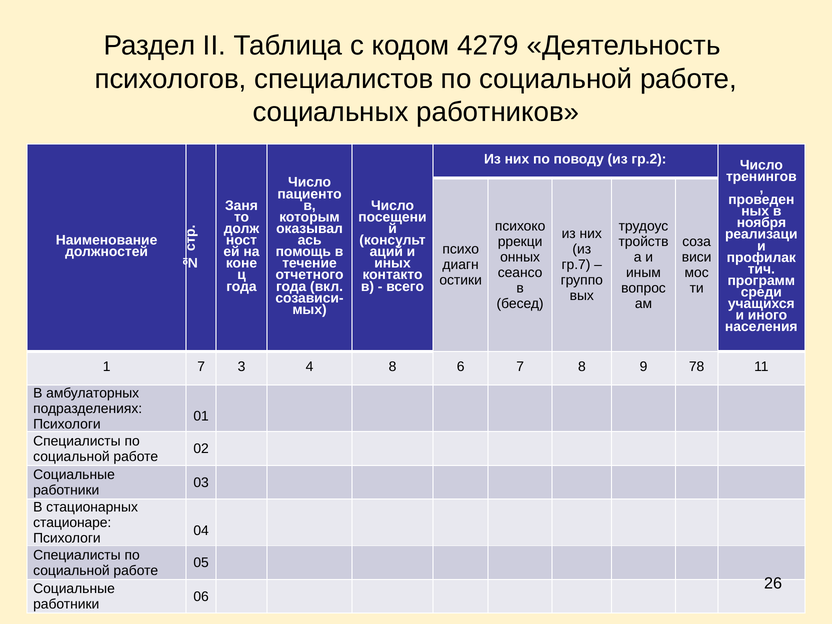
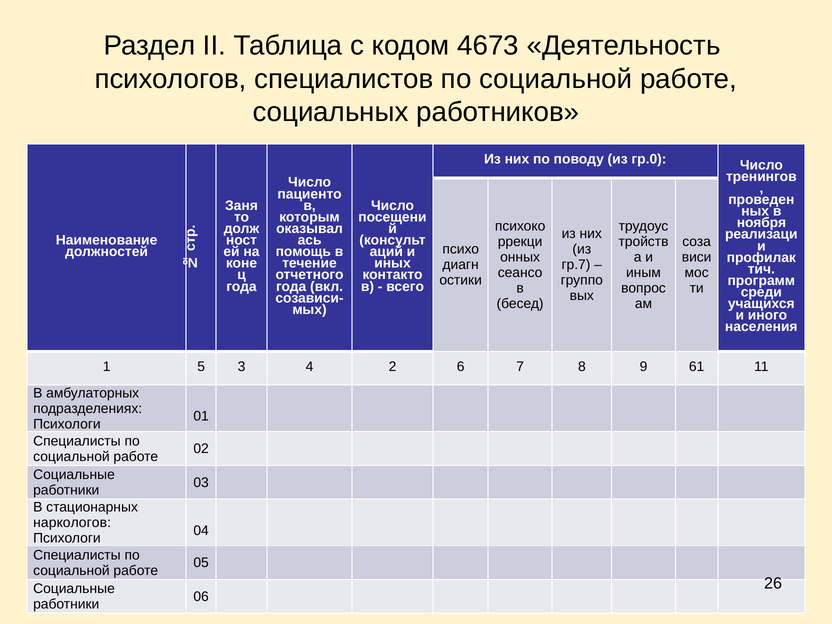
4279: 4279 -> 4673 (488, 46)
гр.2: гр.2 -> гр.0 (649, 159)
1 7: 7 -> 5 (201, 366)
4 8: 8 -> 2 (393, 366)
78: 78 -> 61 (697, 366)
стационаре: стационаре -> наркологов (72, 523)
